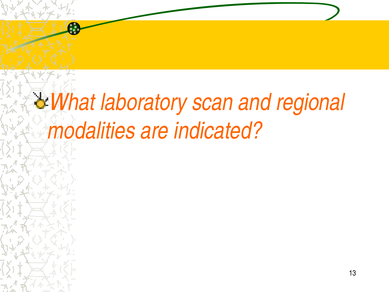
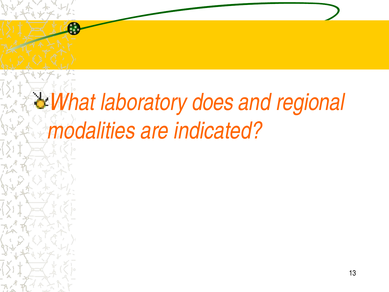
scan: scan -> does (213, 102)
